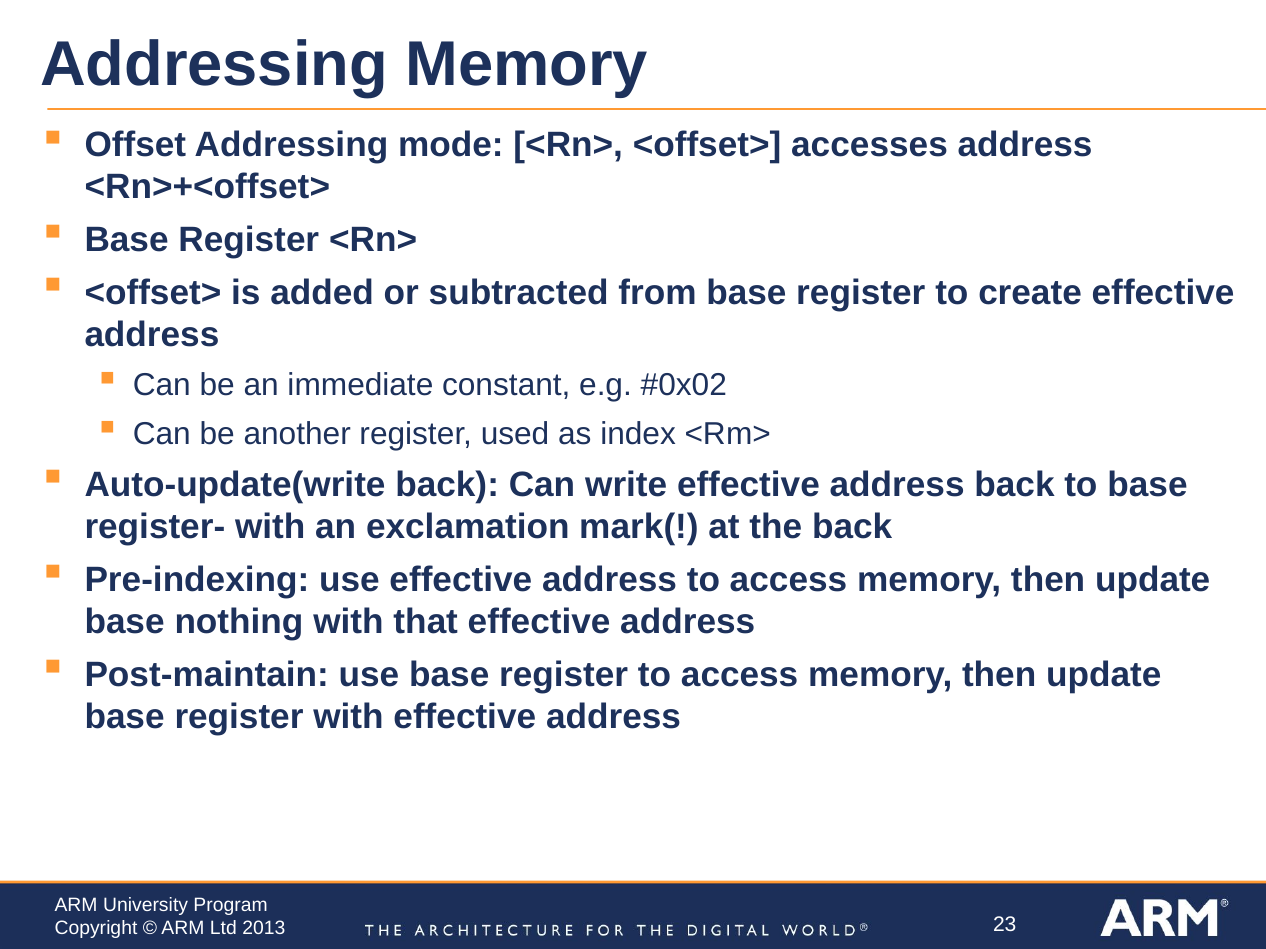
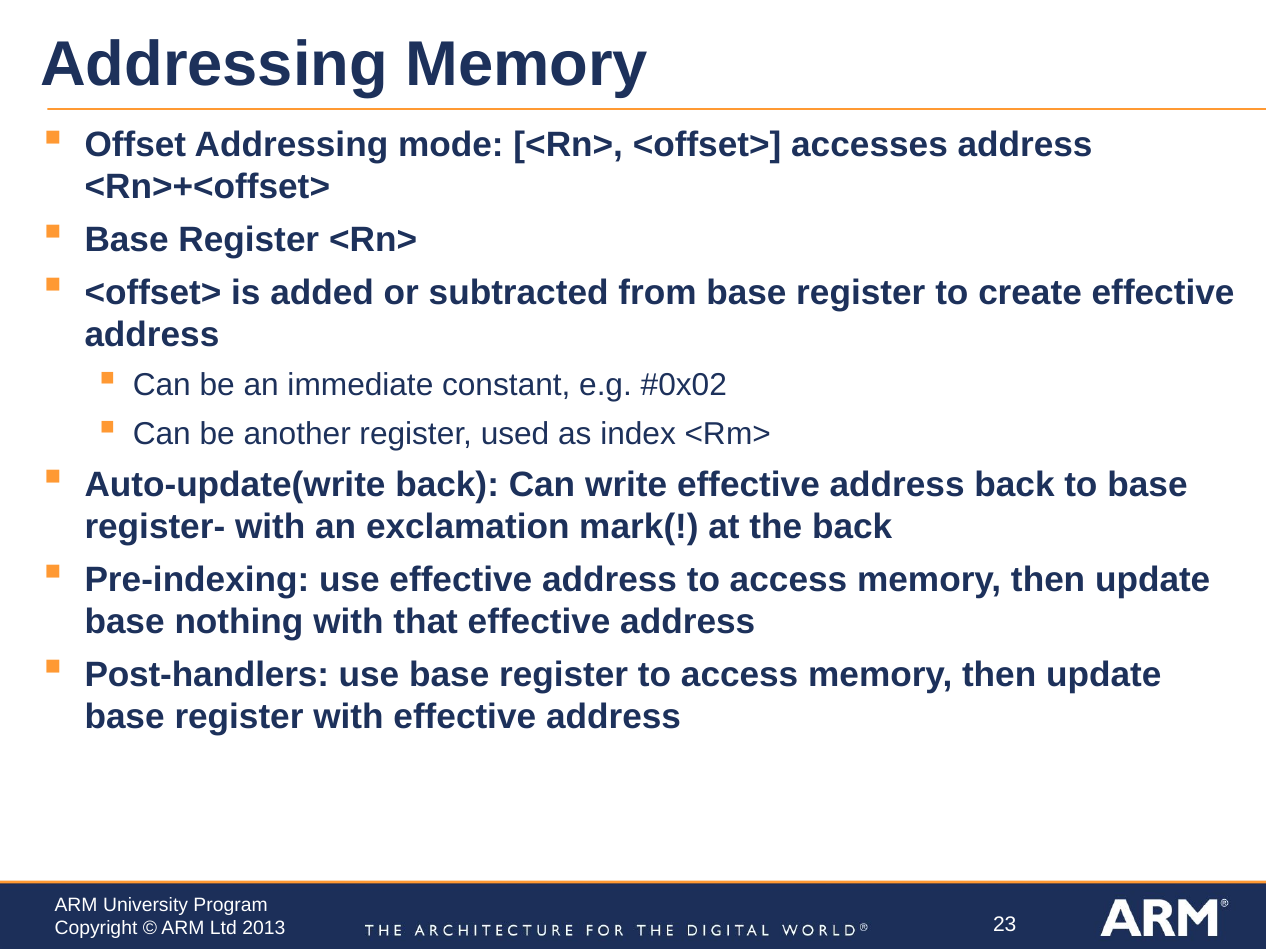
Post-maintain: Post-maintain -> Post-handlers (207, 675)
